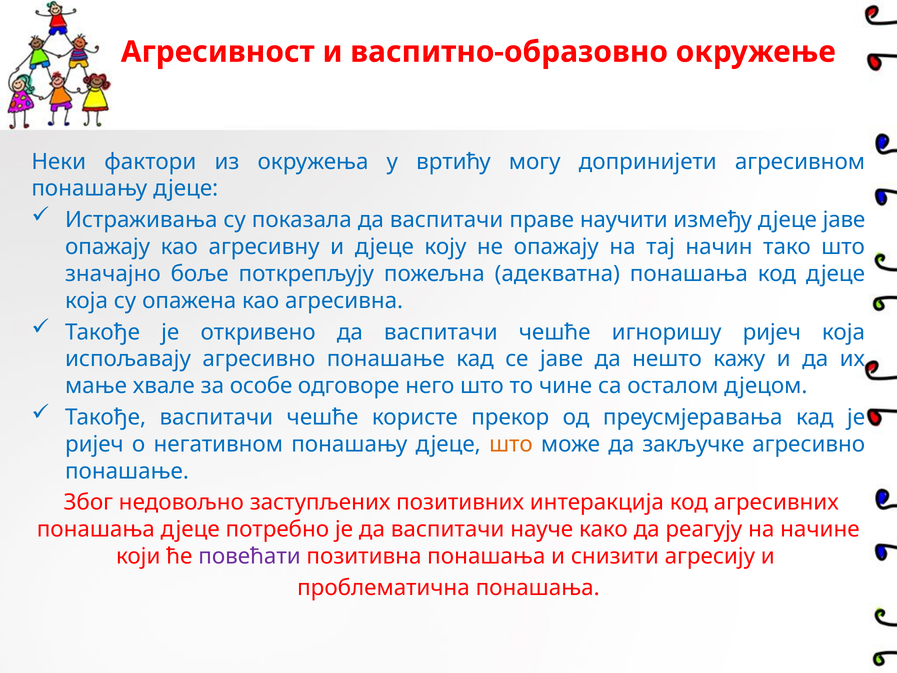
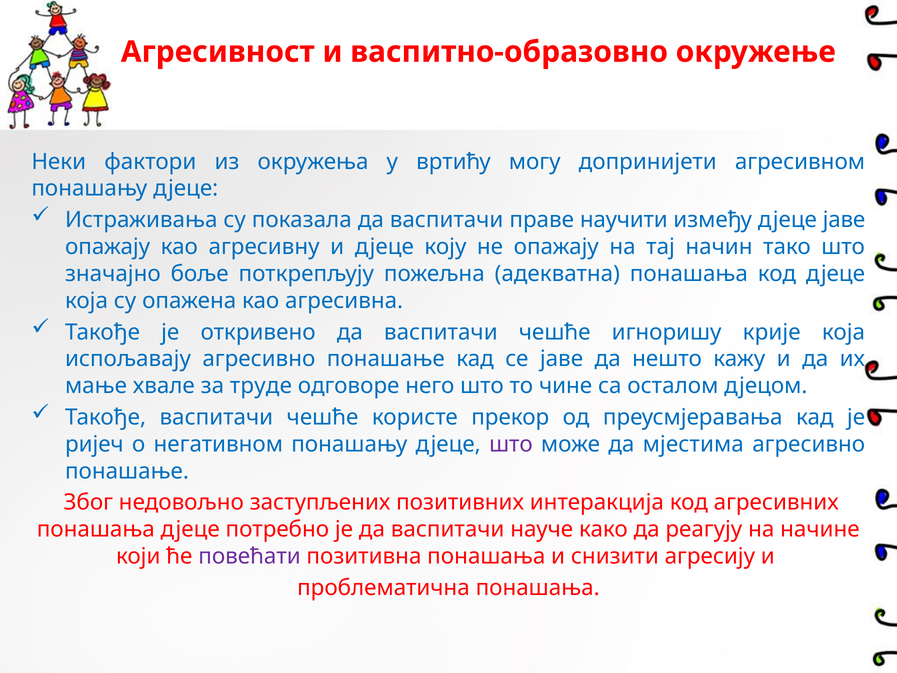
игноришу ријеч: ријеч -> крије (772, 332)
особе: особе -> труде (261, 386)
што colour: orange -> purple (511, 444)
закључке: закључке -> мјестима (693, 444)
